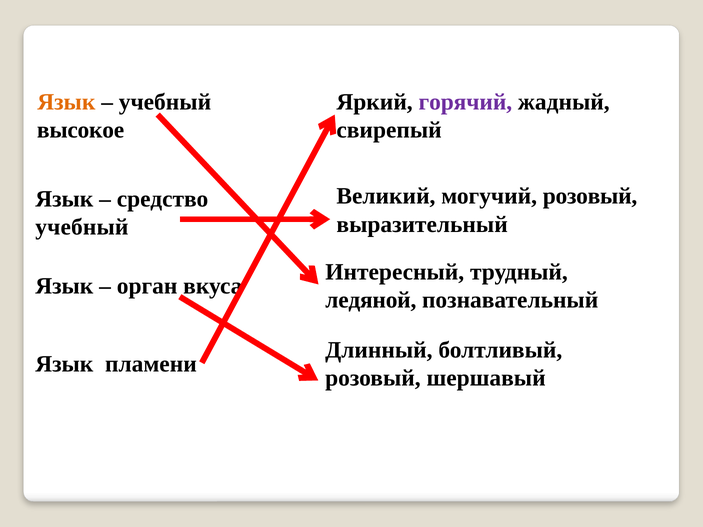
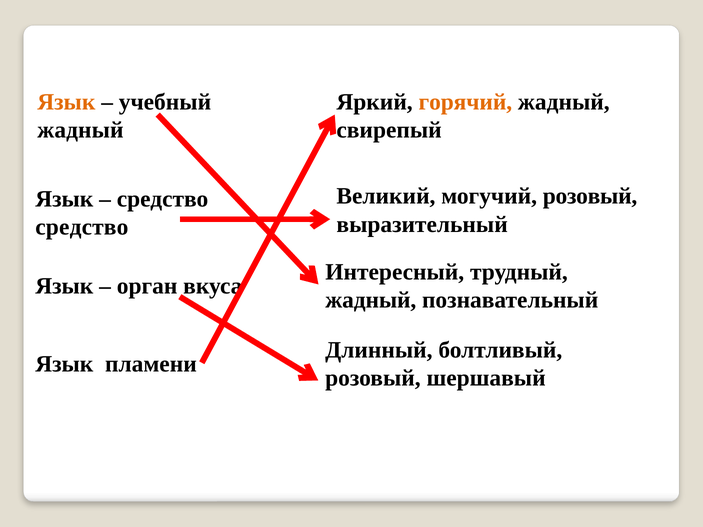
горячий colour: purple -> orange (465, 102)
высокое: высокое -> жадный (80, 130)
учебный: учебный -> средство (82, 227)
ледяной: ледяной -> жадный (371, 300)
